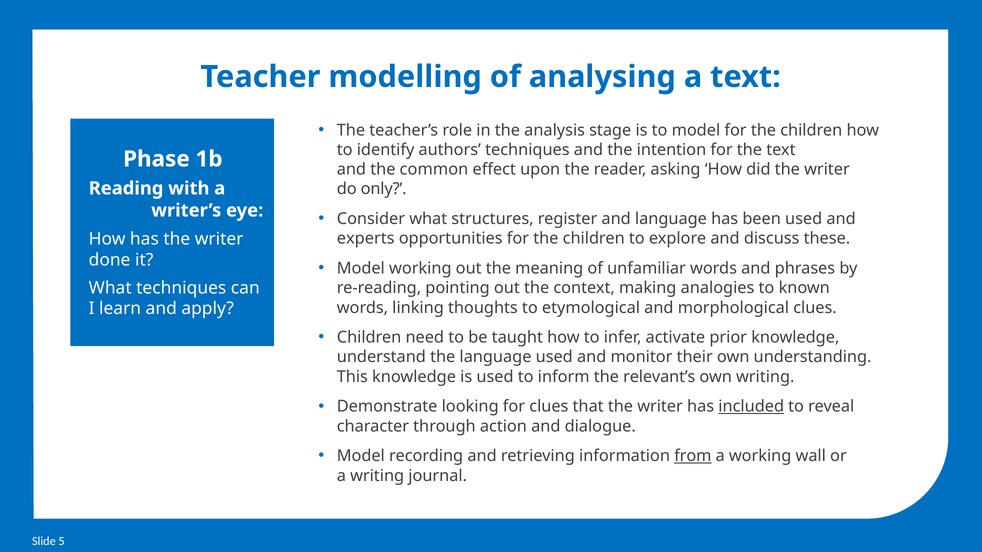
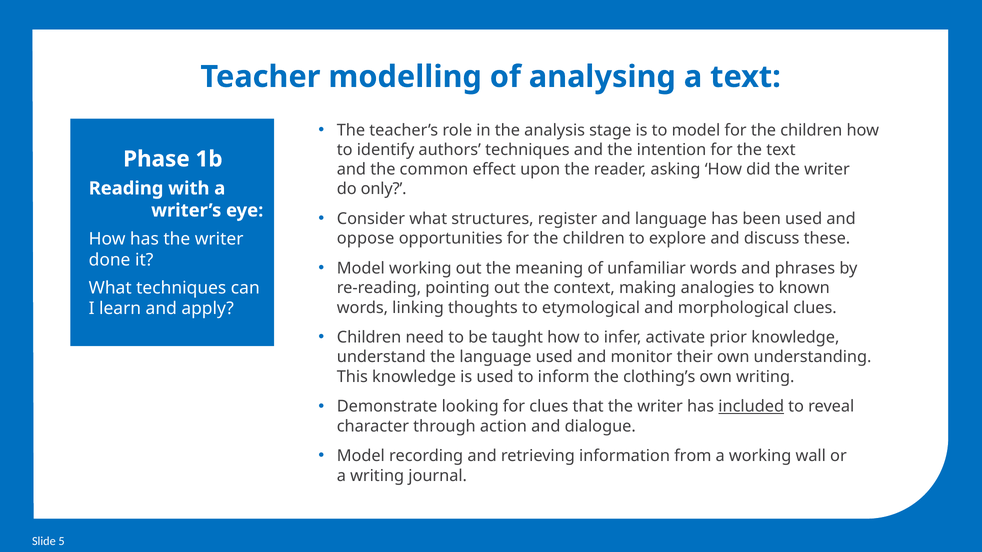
experts: experts -> oppose (366, 239)
relevant’s: relevant’s -> clothing’s (659, 377)
from underline: present -> none (693, 456)
